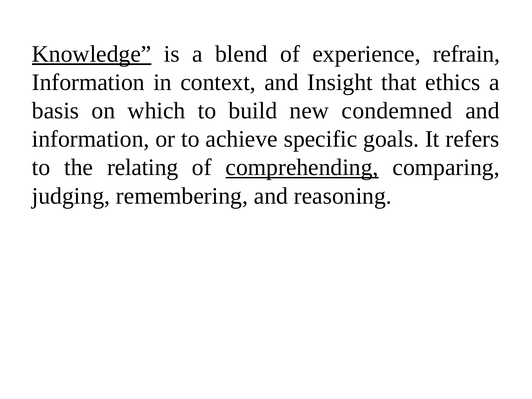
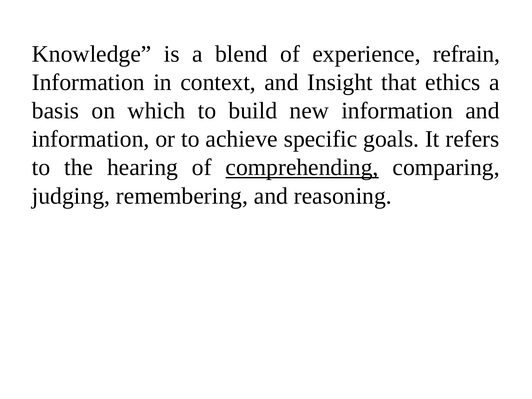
Knowledge underline: present -> none (92, 54)
new condemned: condemned -> information (397, 111)
relating: relating -> hearing (143, 167)
